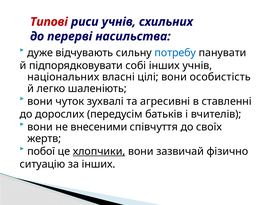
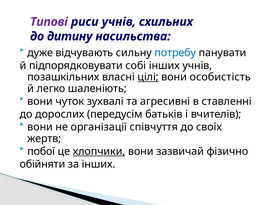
Типові colour: red -> purple (49, 22)
перерві: перерві -> дитину (70, 36)
національних: національних -> позашкільних (63, 77)
цілі underline: none -> present (148, 77)
внесеними: внесеними -> організації (99, 127)
ситуацію: ситуацію -> обійняти (42, 165)
